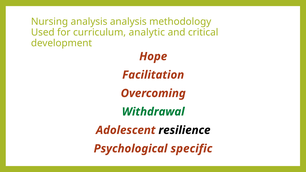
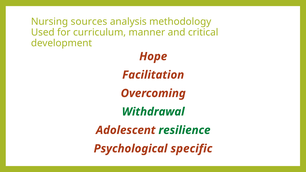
Nursing analysis: analysis -> sources (89, 22)
analytic: analytic -> manner (147, 32)
resilience colour: black -> green (184, 130)
